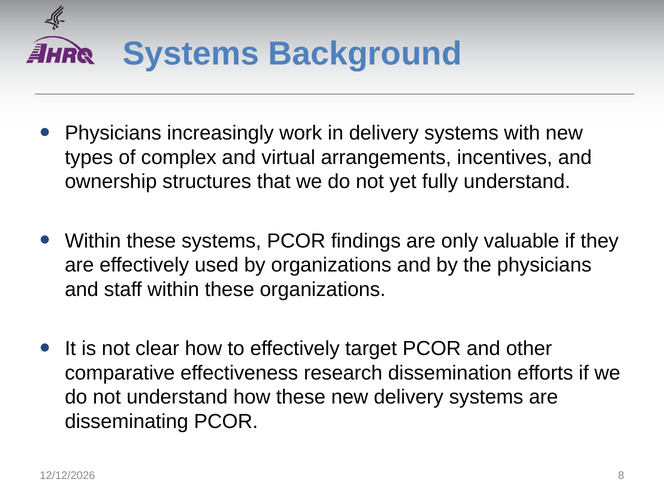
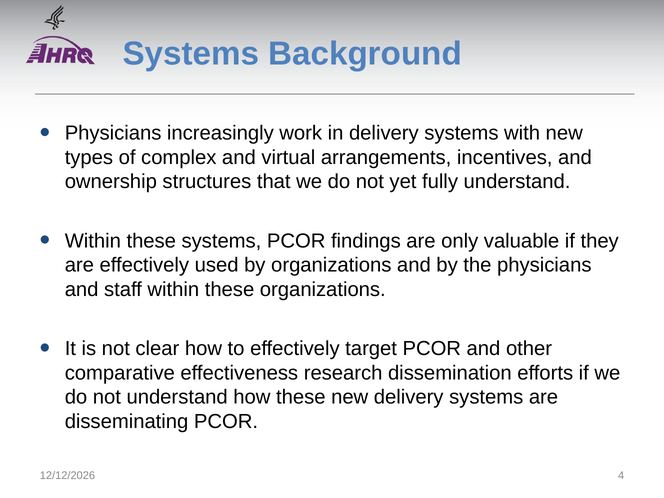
8: 8 -> 4 (621, 476)
